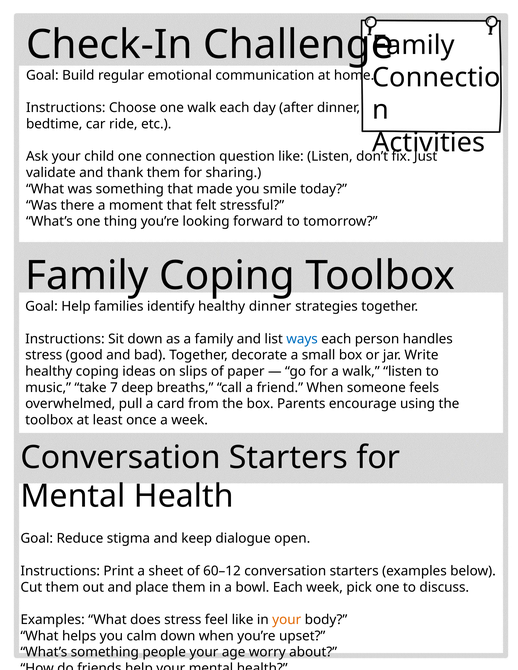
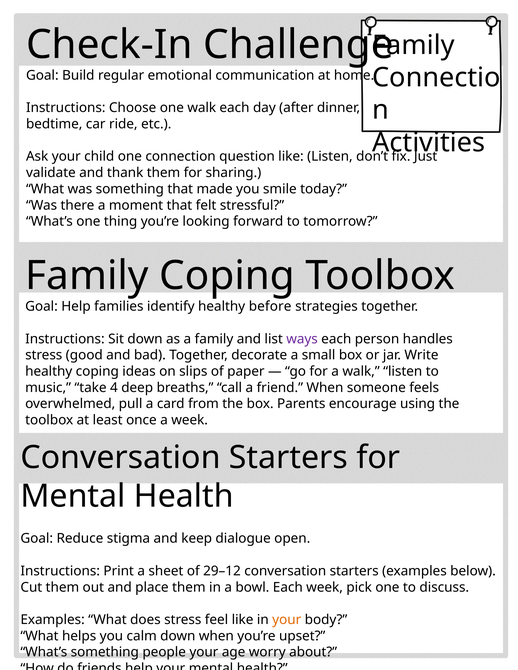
healthy dinner: dinner -> before (270, 307)
ways colour: blue -> purple (302, 339)
7: 7 -> 4 (114, 388)
60–12: 60–12 -> 29–12 (222, 571)
